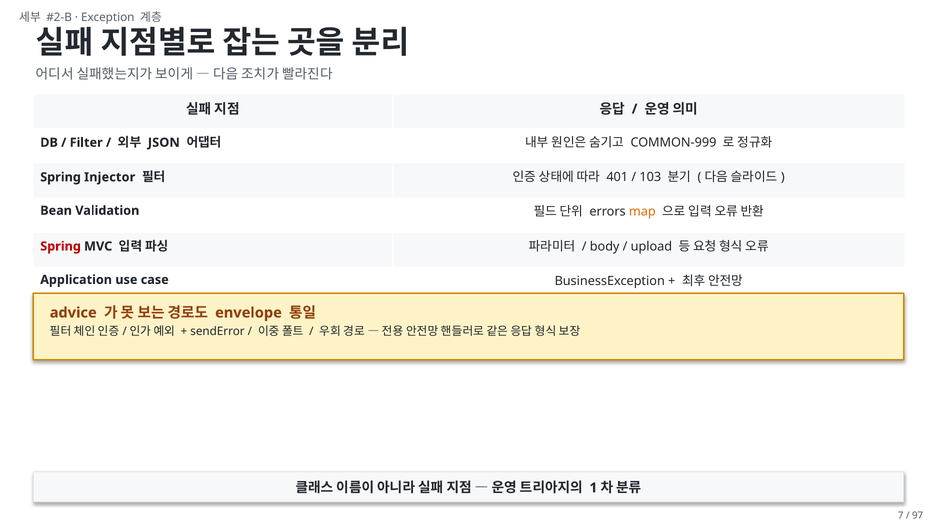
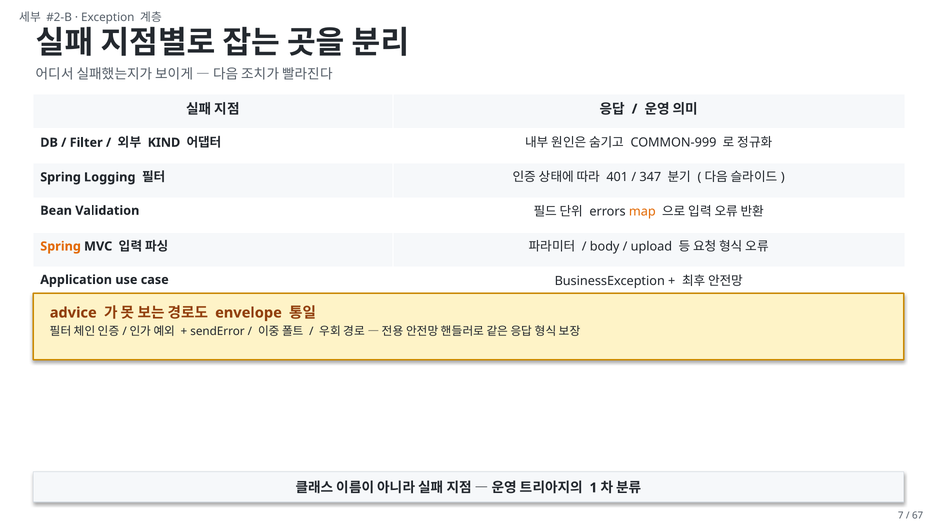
JSON: JSON -> KIND (164, 143)
Injector: Injector -> Logging (110, 177)
103: 103 -> 347 (650, 177)
Spring colour: red -> orange (61, 246)
97: 97 -> 67 (918, 516)
